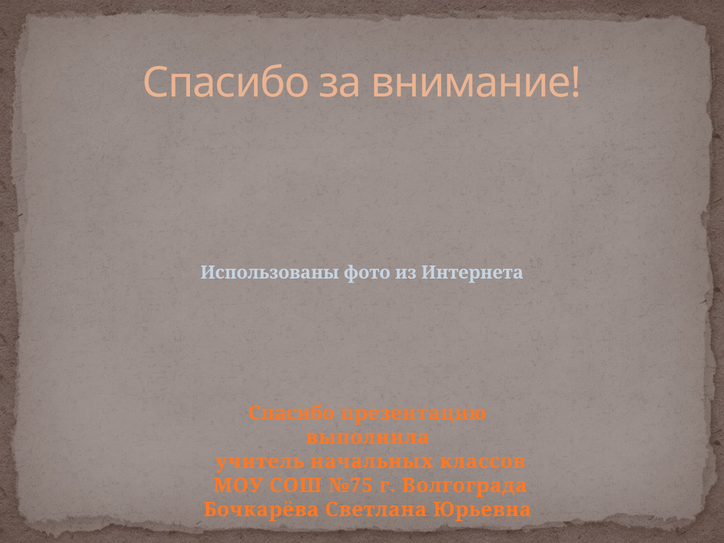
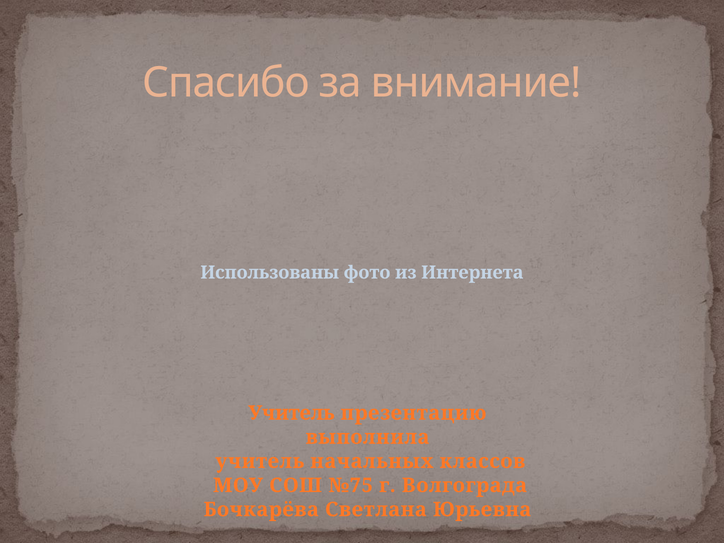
Спасибо: Спасибо -> Учитель (291, 413)
